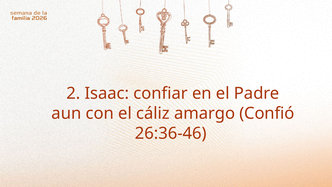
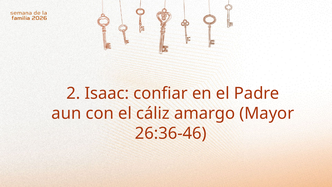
Confió: Confió -> Mayor (267, 113)
